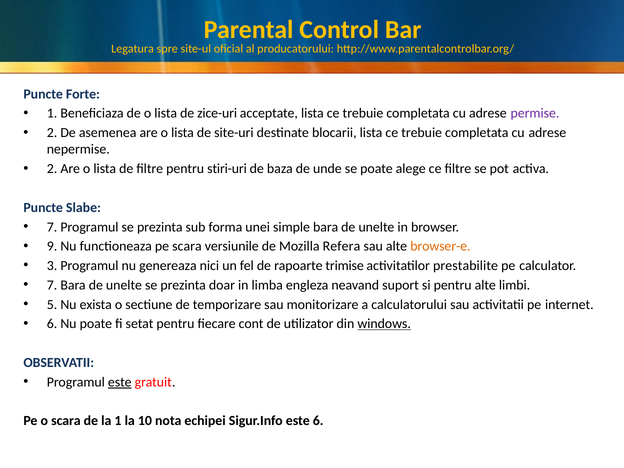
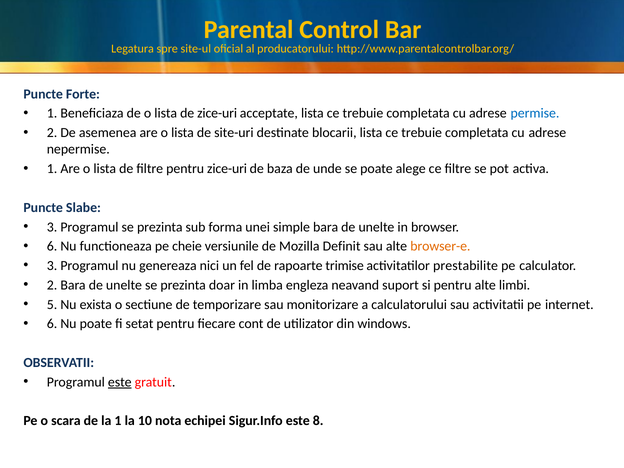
permise colour: purple -> blue (535, 113)
2: 2 -> 1 (52, 169)
pentru stiri-uri: stiri-uri -> zice-uri (227, 169)
7: 7 -> 3 (52, 227)
9: 9 -> 6 (52, 246)
pe scara: scara -> cheie (187, 246)
Refera: Refera -> Definit (342, 246)
7: 7 -> 2 (52, 285)
windows underline: present -> none (384, 324)
este 6: 6 -> 8 (318, 421)
